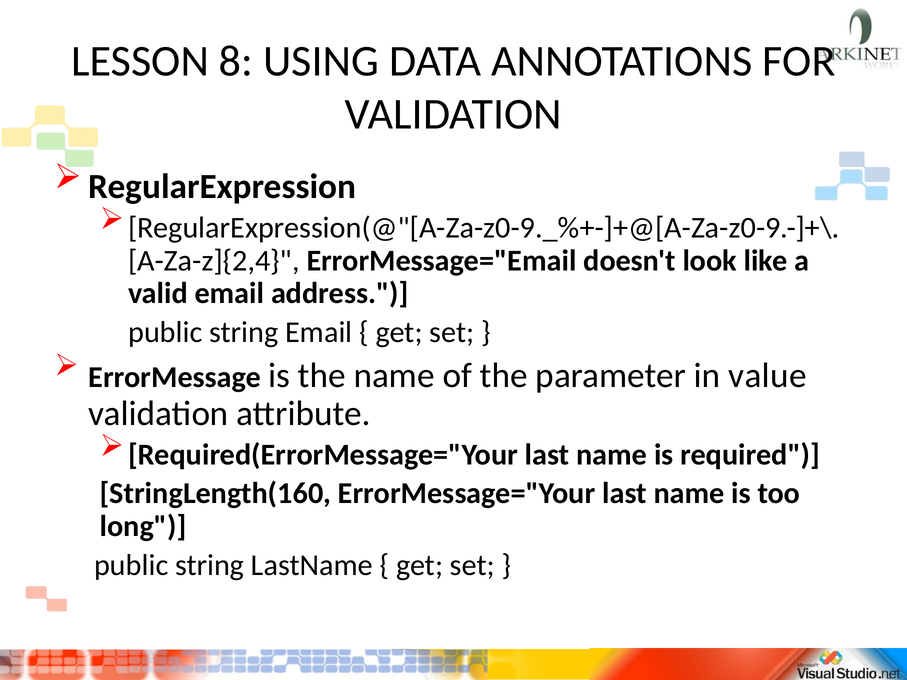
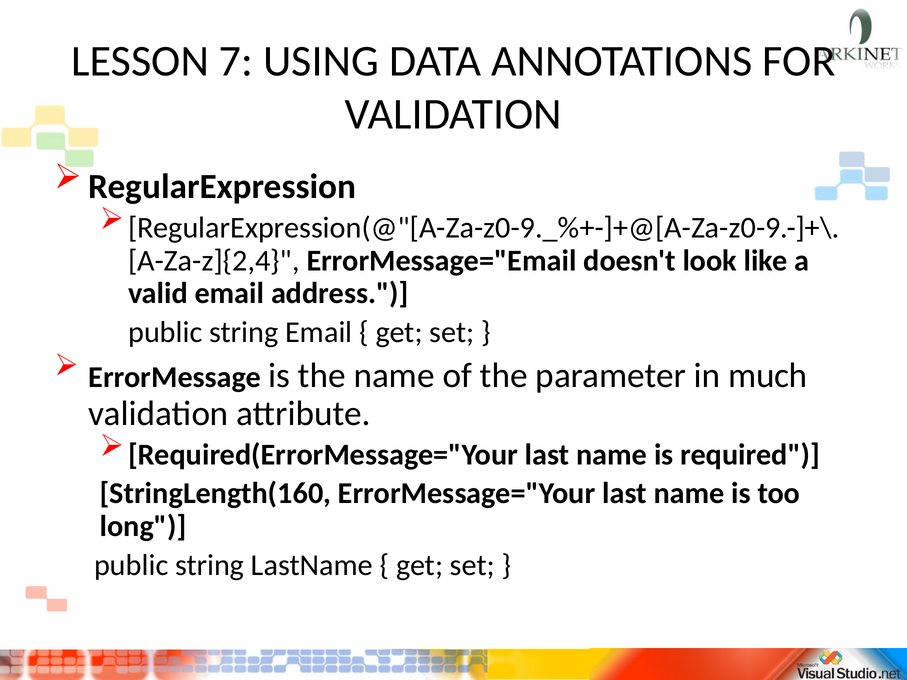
8: 8 -> 7 (236, 61)
value: value -> much (768, 376)
